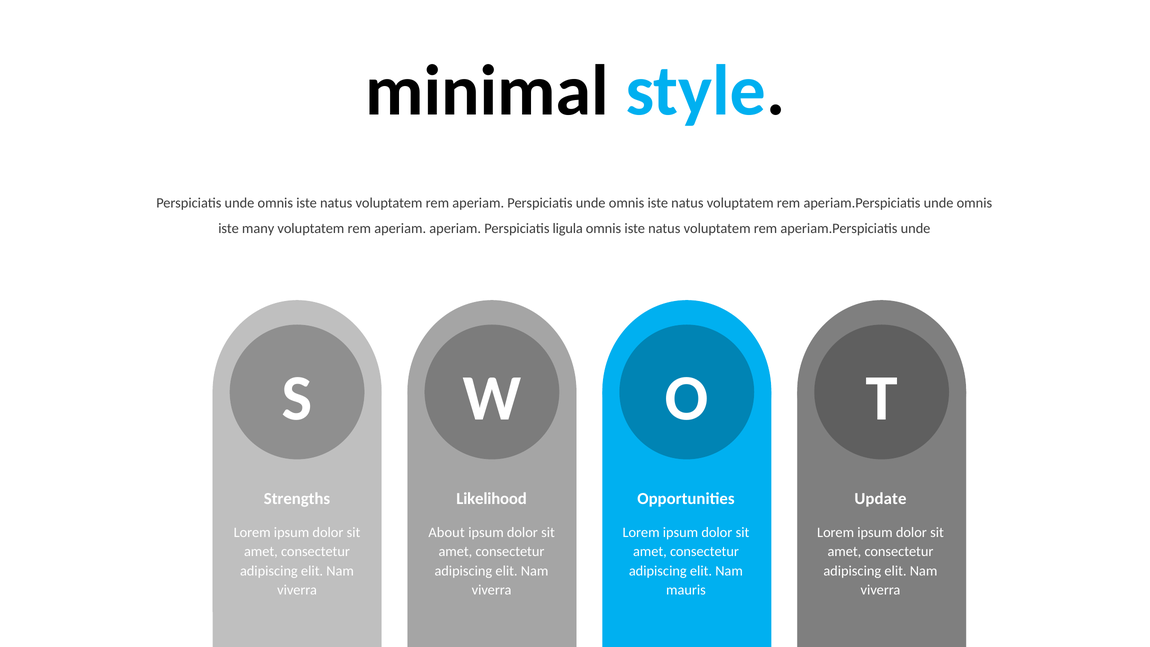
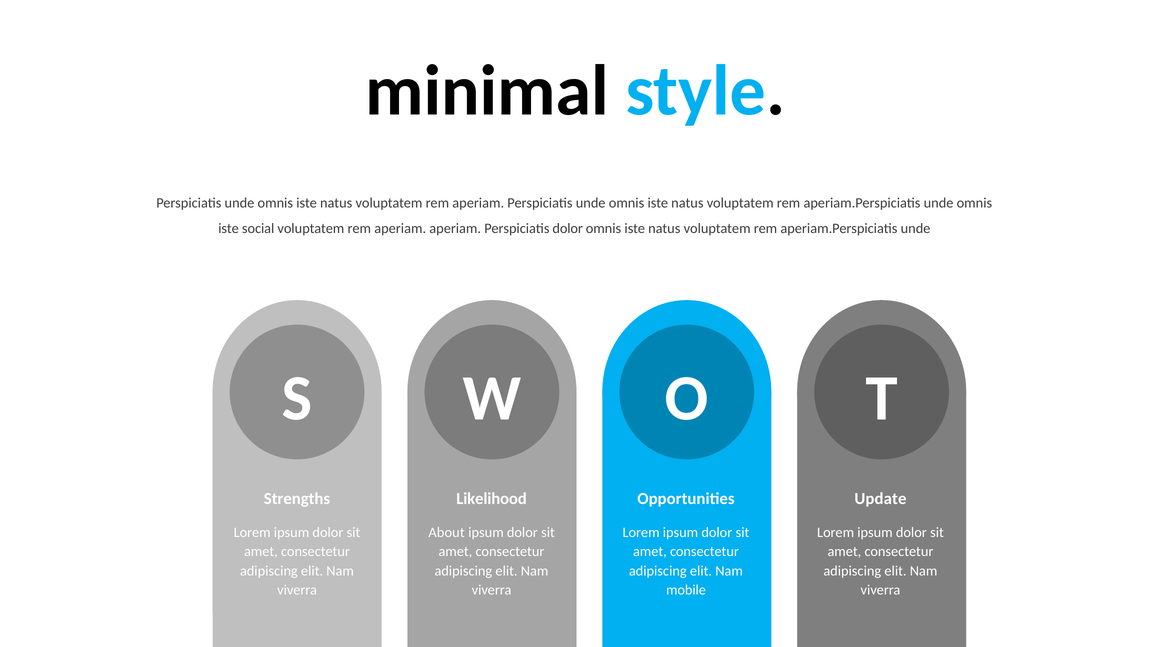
many: many -> social (258, 229)
Perspiciatis ligula: ligula -> dolor (568, 229)
mauris: mauris -> mobile (686, 590)
